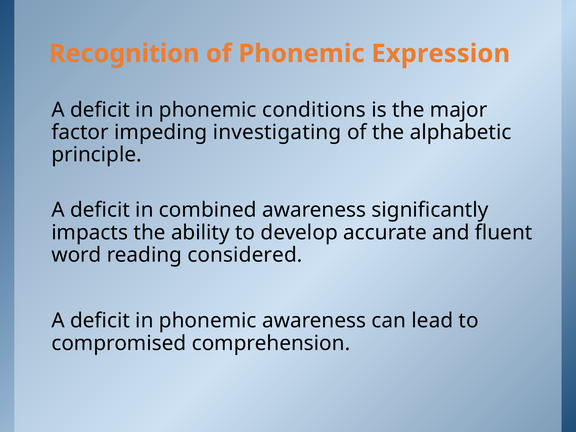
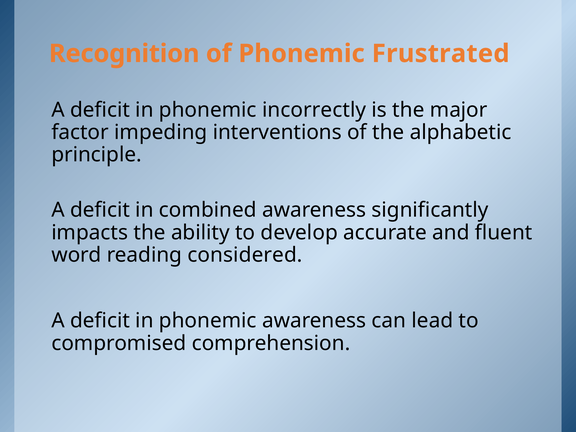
Expression: Expression -> Frustrated (441, 54)
conditions: conditions -> incorrectly (314, 110)
investigating: investigating -> interventions (277, 132)
